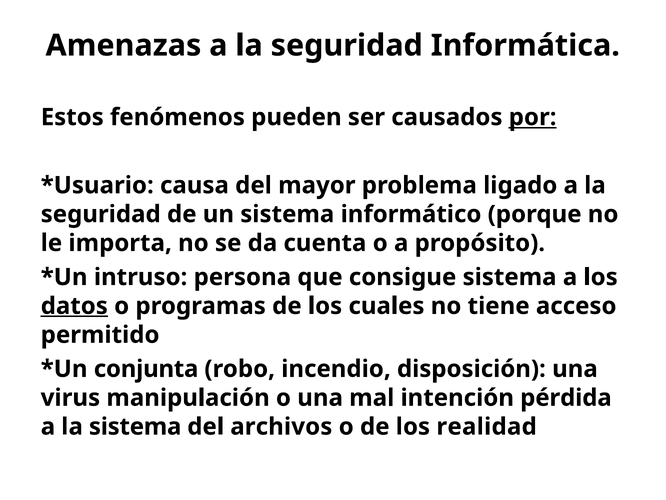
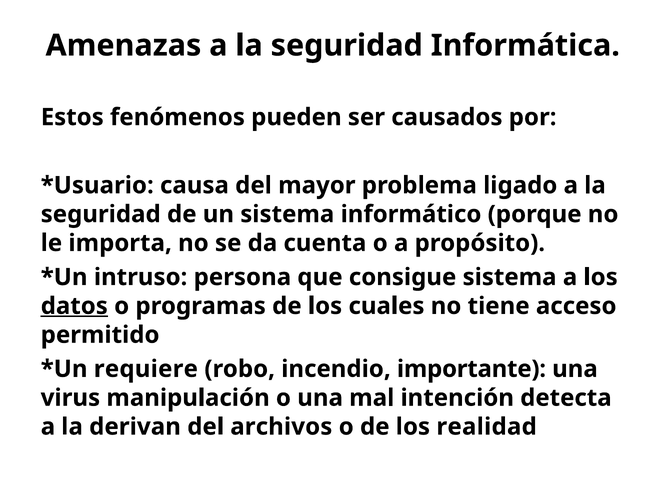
por underline: present -> none (533, 117)
conjunta: conjunta -> requiere (146, 369)
disposición: disposición -> importante (472, 369)
pérdida: pérdida -> detecta (566, 397)
la sistema: sistema -> derivan (135, 426)
